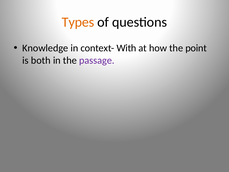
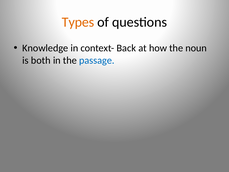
With: With -> Back (126, 48)
point: point -> noun (196, 48)
passage colour: purple -> blue (97, 60)
